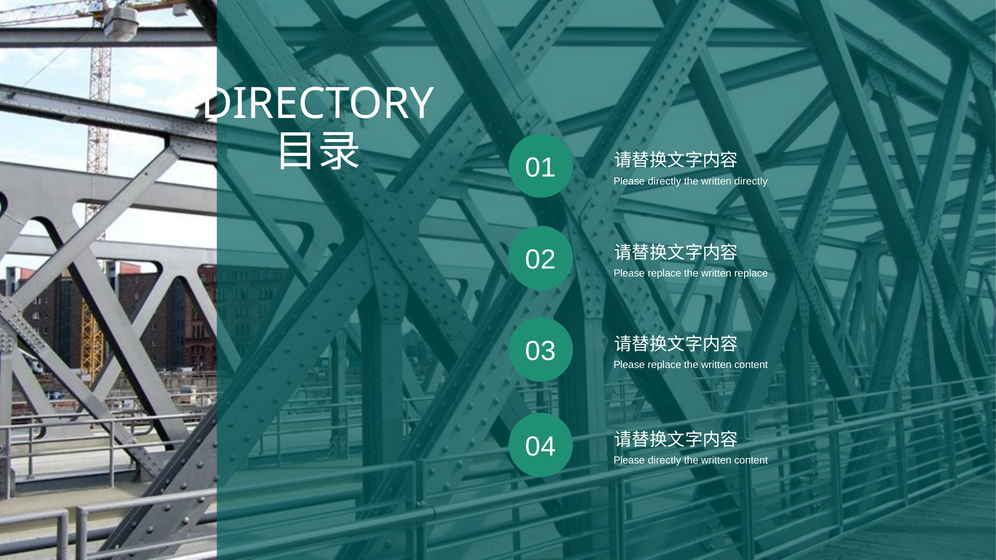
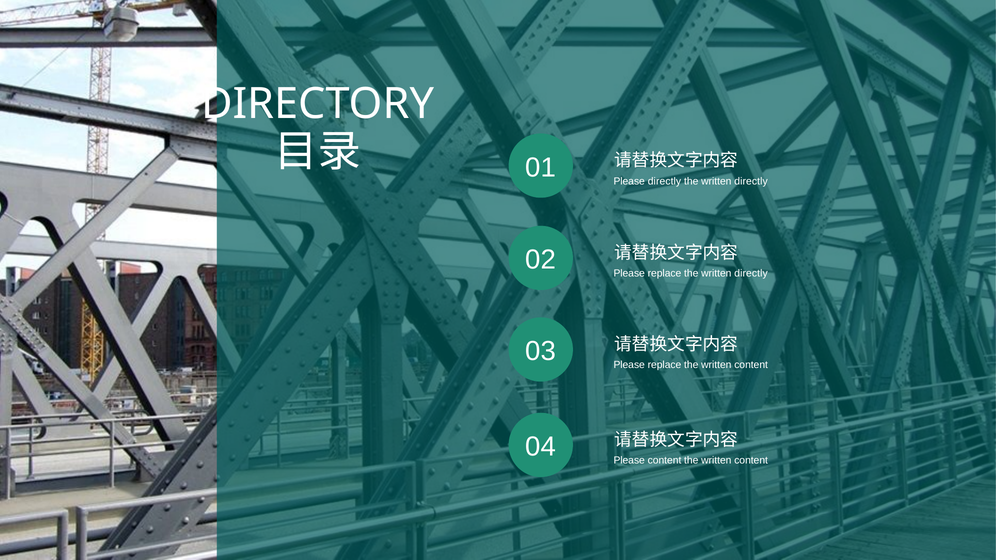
replace the written replace: replace -> directly (751, 274)
04 Please directly: directly -> content (665, 461)
